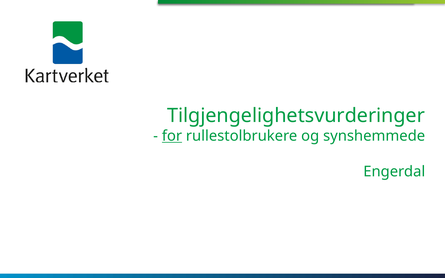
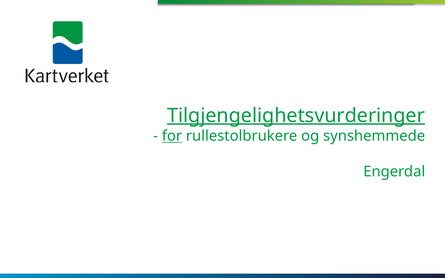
Tilgjengelighetsvurderinger underline: none -> present (296, 116)
